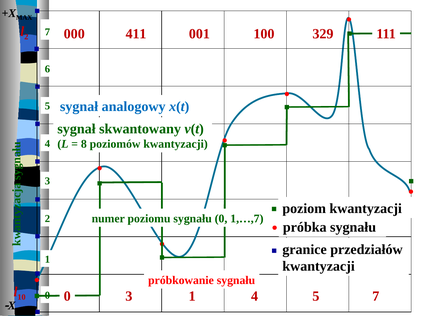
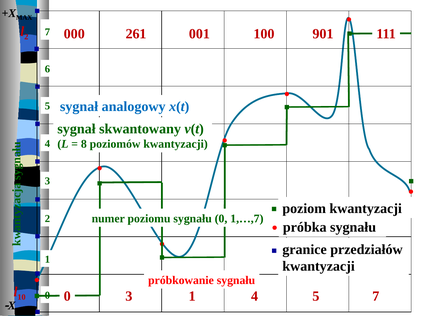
411: 411 -> 261 (136, 34)
329: 329 -> 901 (323, 34)
